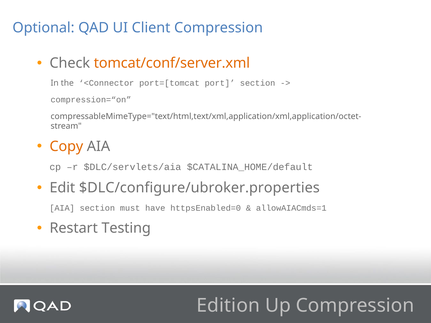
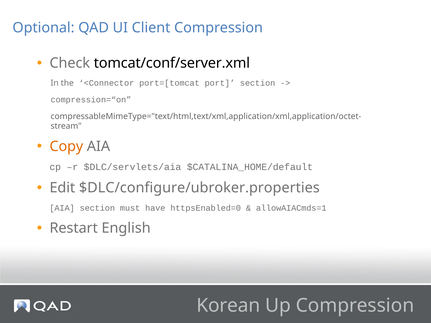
tomcat/conf/server.xml colour: orange -> black (172, 63)
Testing: Testing -> English (126, 228)
Edition: Edition -> Korean (228, 306)
